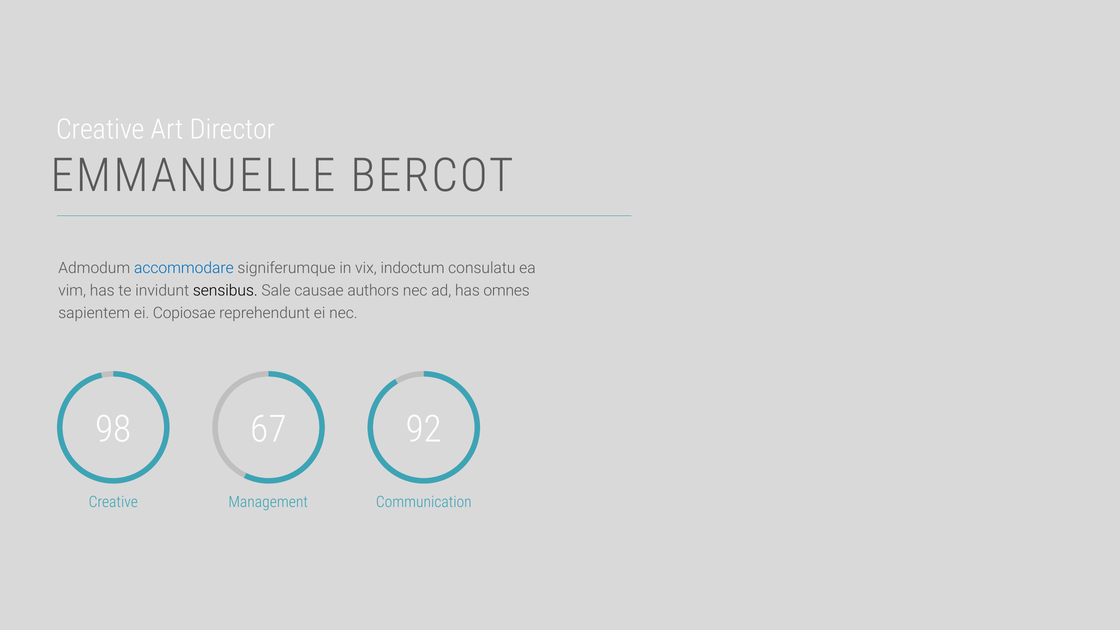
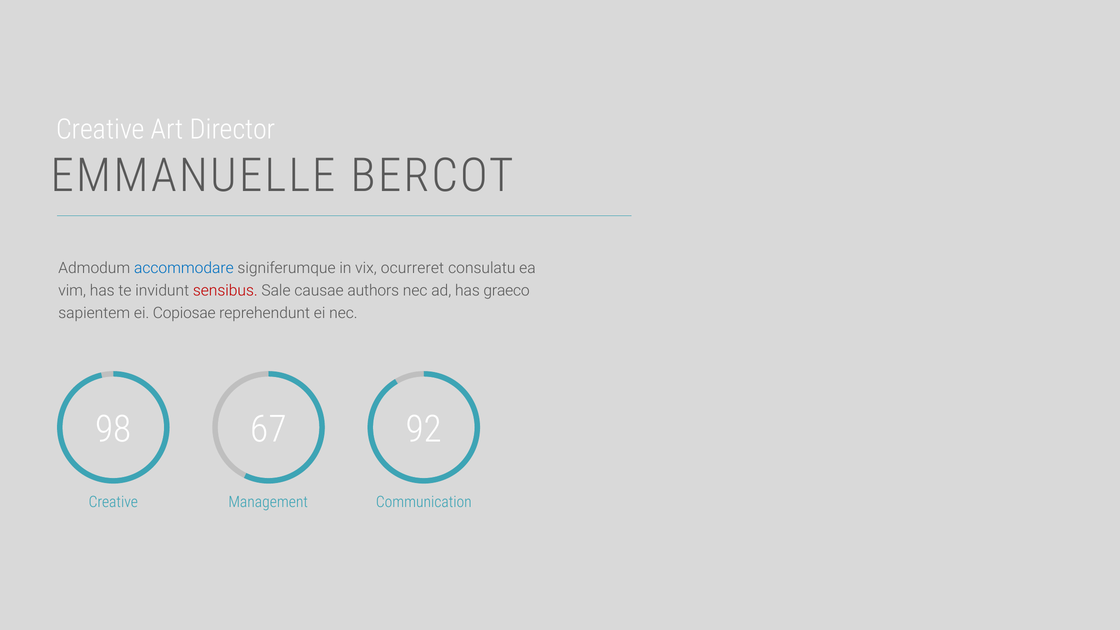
indoctum: indoctum -> ocurreret (412, 268)
sensibus colour: black -> red (225, 291)
omnes: omnes -> graeco (507, 291)
